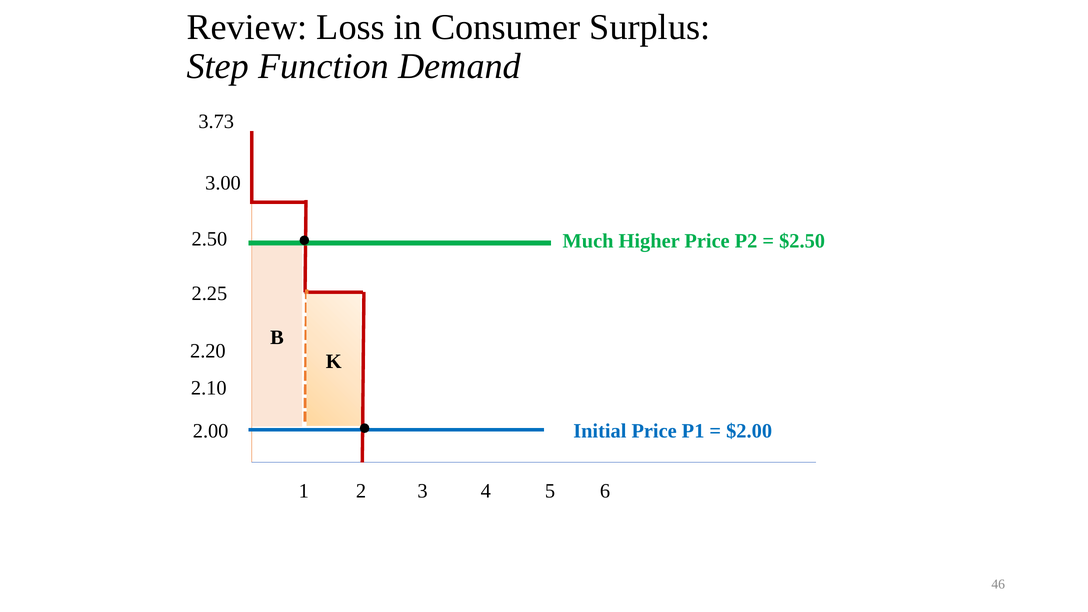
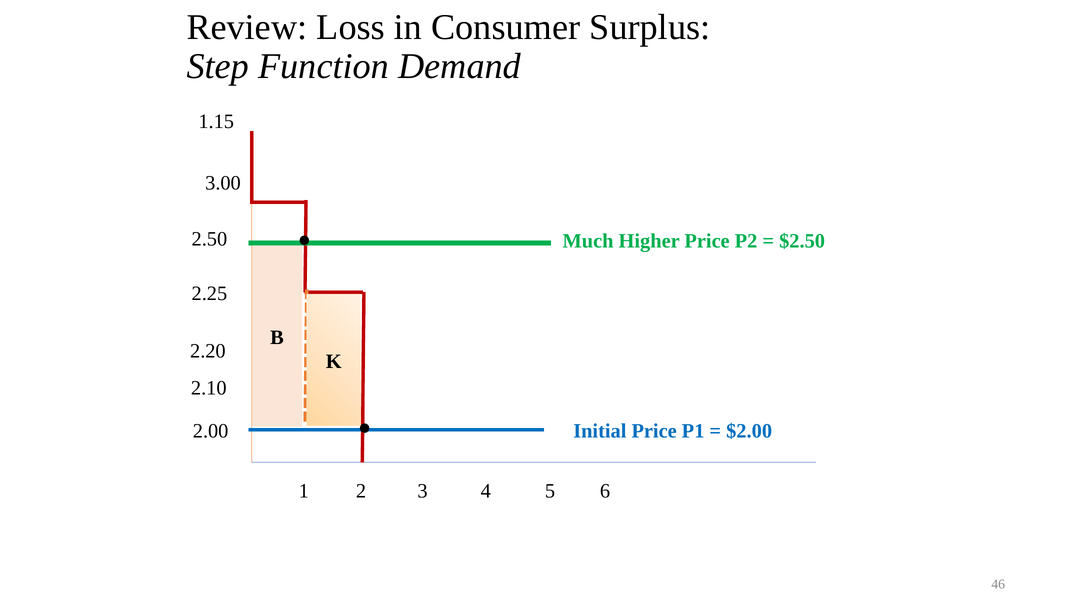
3.73: 3.73 -> 1.15 (216, 122)
